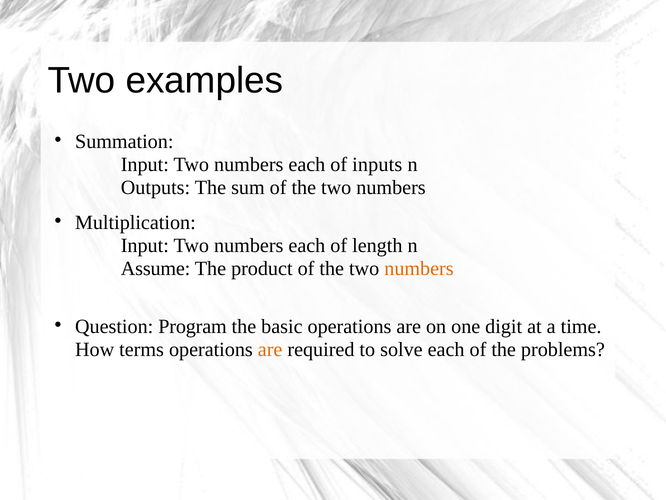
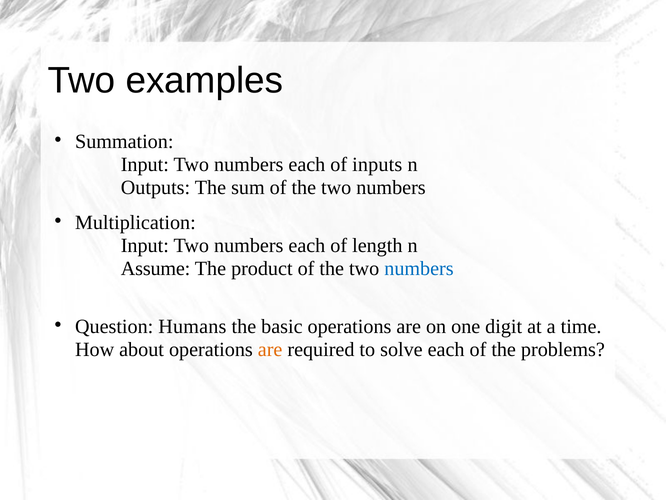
numbers colour: orange -> blue (419, 268)
Program: Program -> Humans (192, 326)
terms: terms -> about (142, 349)
